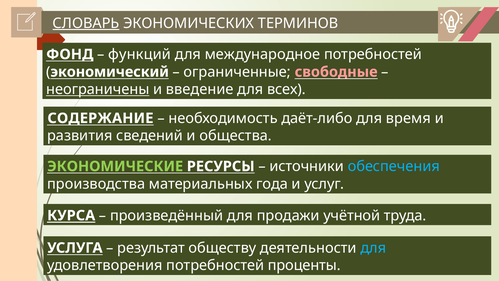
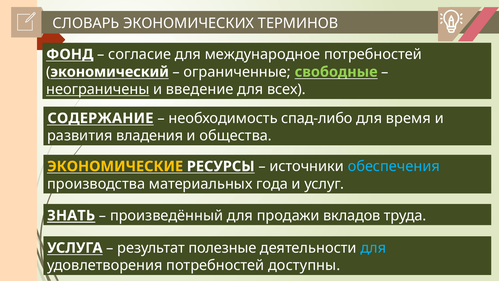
СЛОВАРЬ underline: present -> none (86, 23)
функций: функций -> согласие (140, 54)
свободные colour: pink -> light green (336, 72)
даёт-либо: даёт-либо -> спад-либо (317, 118)
сведений: сведений -> владения (150, 136)
ЭКОНОМИЧЕСКИЕ colour: light green -> yellow (115, 166)
КУРСА: КУРСА -> ЗНАТЬ (71, 215)
учётной: учётной -> вкладов (352, 215)
обществу: обществу -> полезные (222, 248)
проценты: проценты -> доступны (304, 265)
